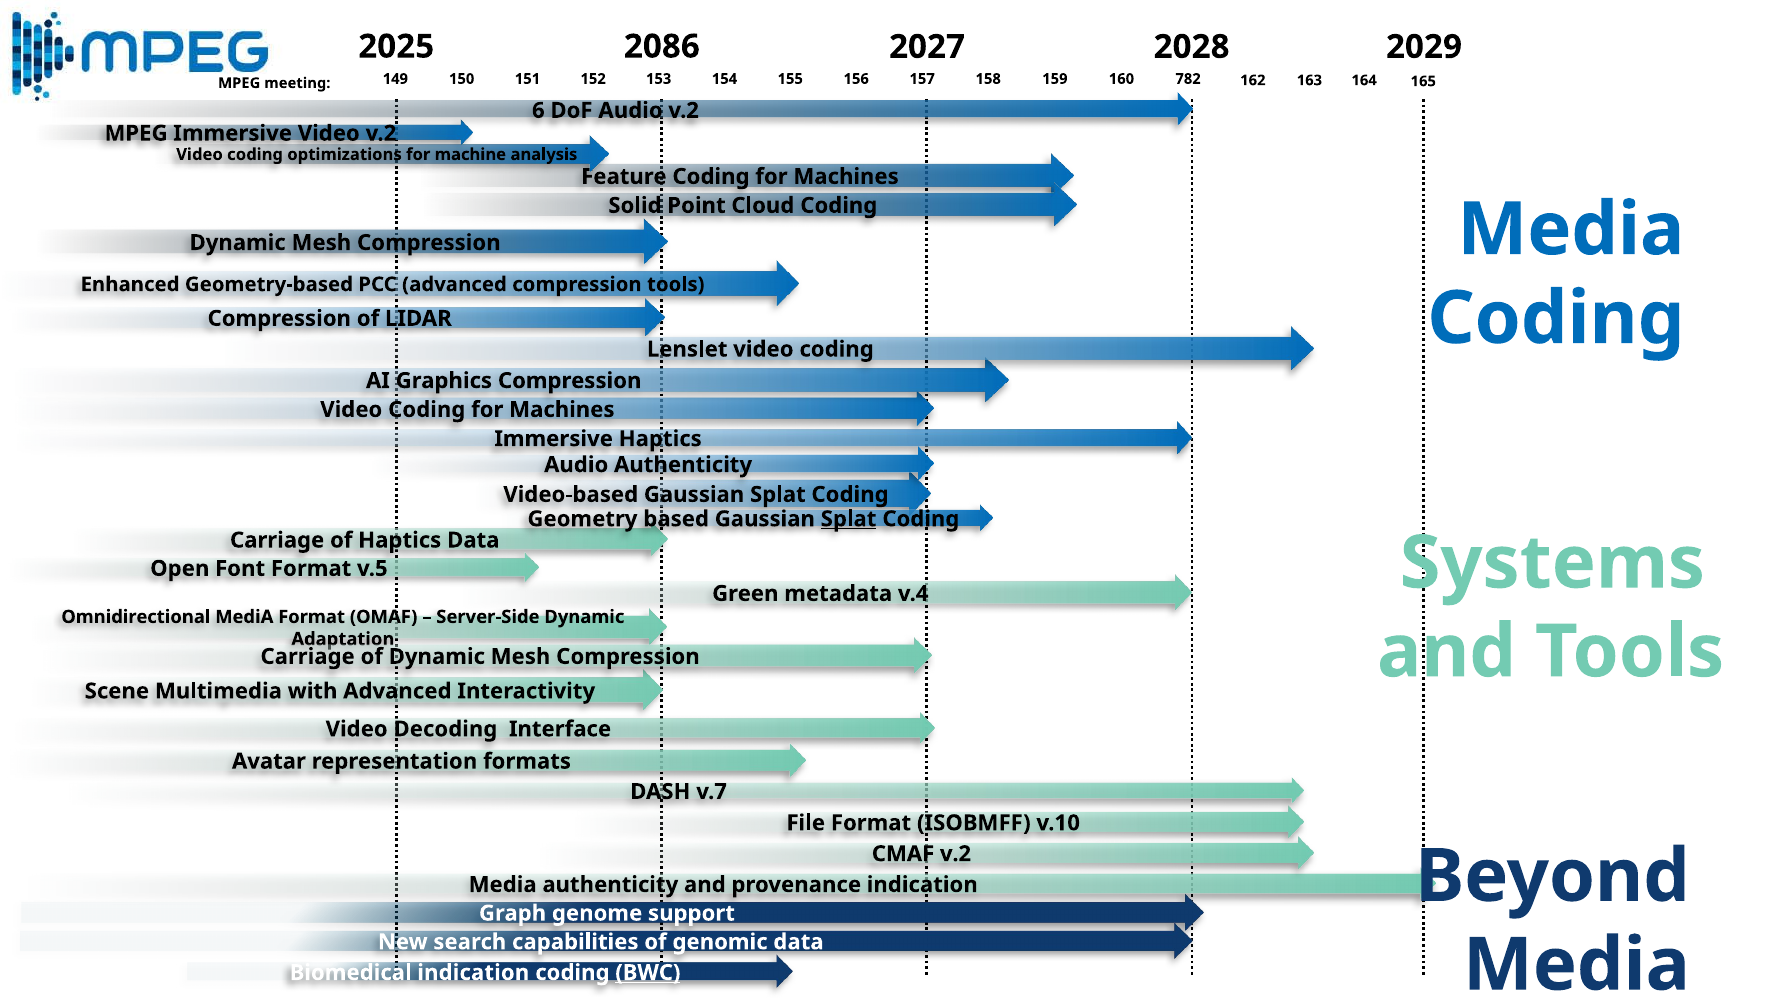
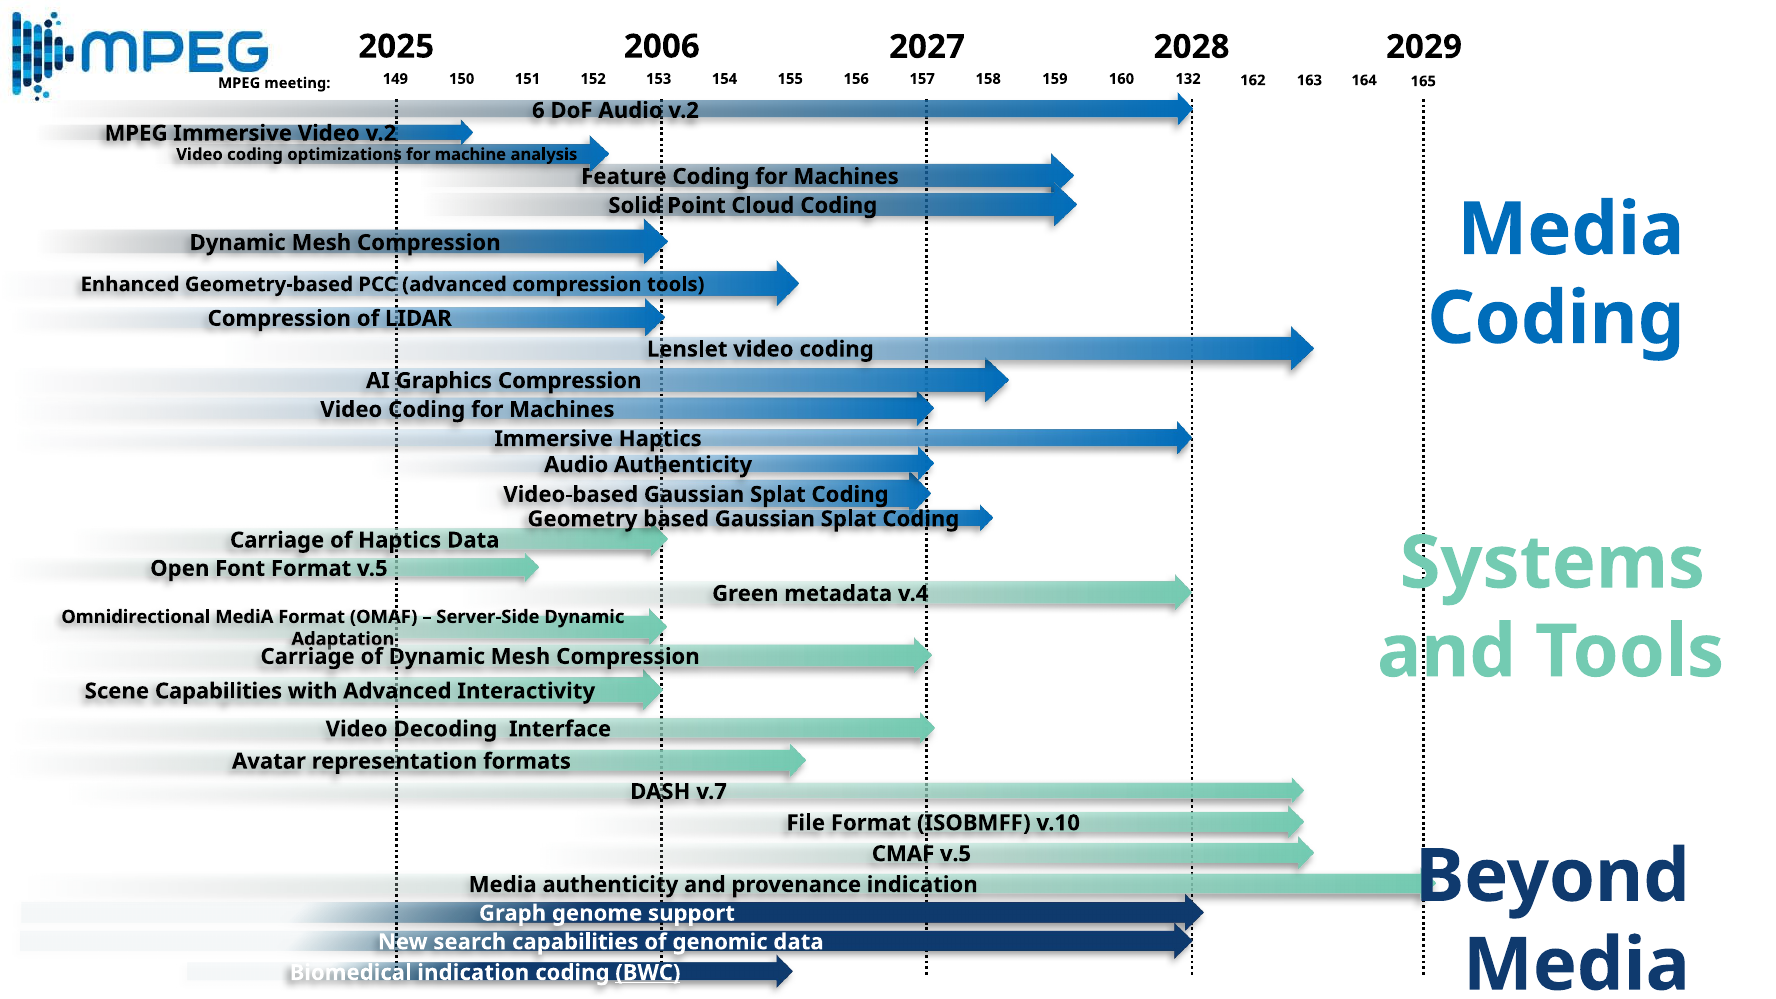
2086: 2086 -> 2006 (662, 47)
782: 782 -> 132 (1188, 79)
Splat underline: present -> none (849, 519)
Scene Multimedia: Multimedia -> Capabilities (219, 691)
CMAF v.2: v.2 -> v.5 (956, 854)
